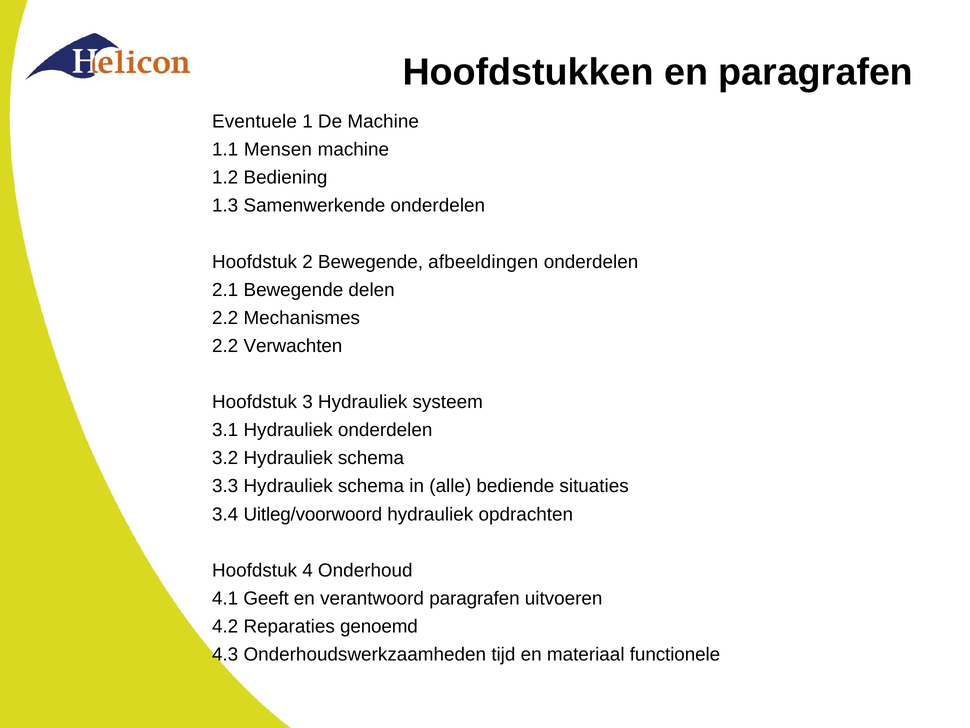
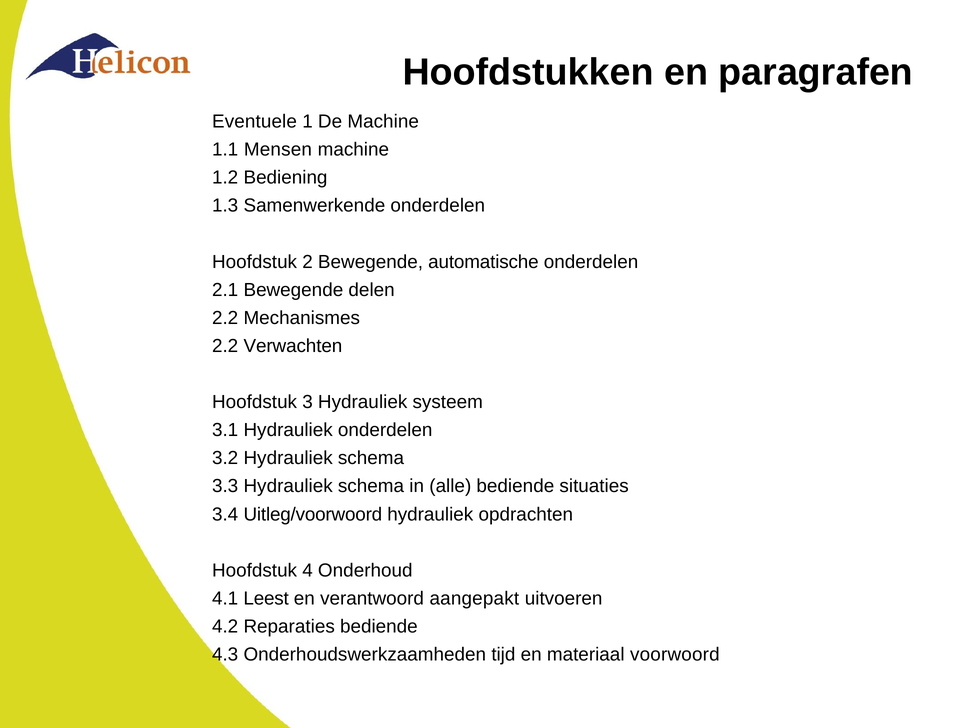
afbeeldingen: afbeeldingen -> automatische (483, 262)
Geeft: Geeft -> Leest (266, 598)
verantwoord paragrafen: paragrafen -> aangepakt (474, 598)
Reparaties genoemd: genoemd -> bediende (379, 626)
functionele: functionele -> voorwoord (675, 654)
